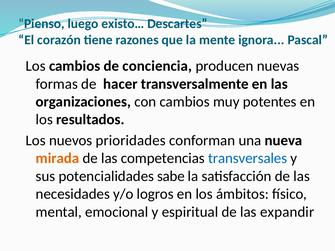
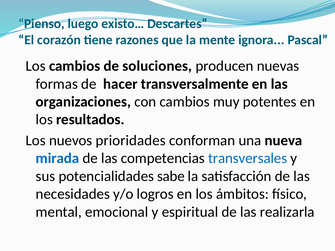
conciencia: conciencia -> soluciones (157, 66)
mirada colour: orange -> blue (57, 158)
expandir: expandir -> realizarla (287, 212)
